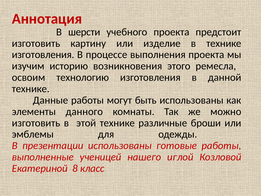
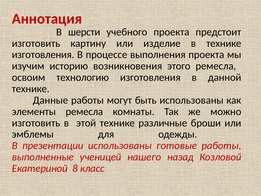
элементы данного: данного -> ремесла (84, 111)
иглой: иглой -> назад (180, 157)
